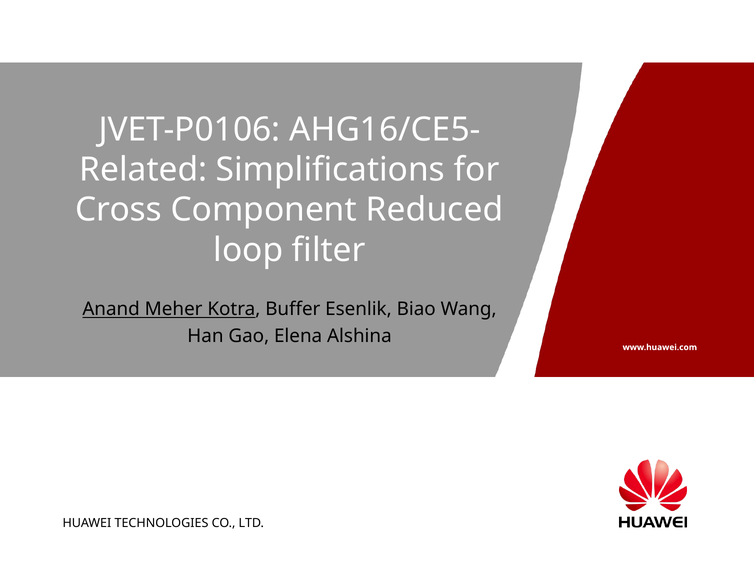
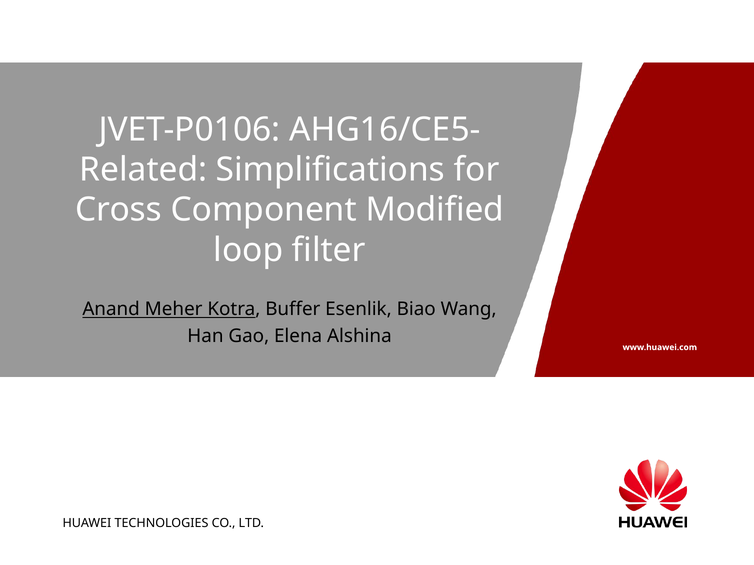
Reduced: Reduced -> Modified (435, 210)
